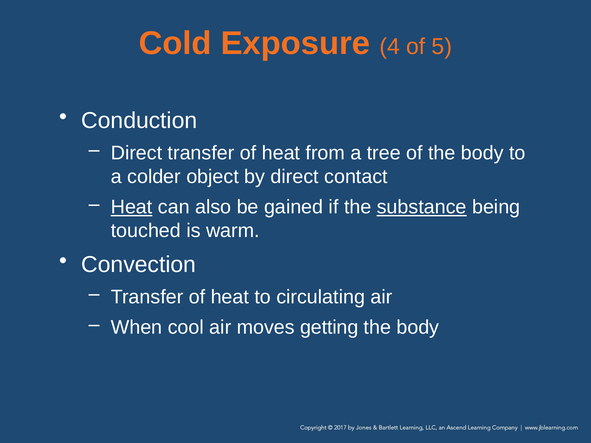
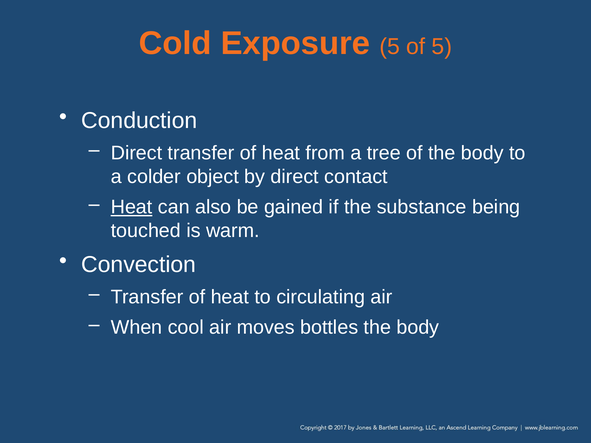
Exposure 4: 4 -> 5 (390, 47)
substance underline: present -> none (422, 207)
getting: getting -> bottles (329, 328)
